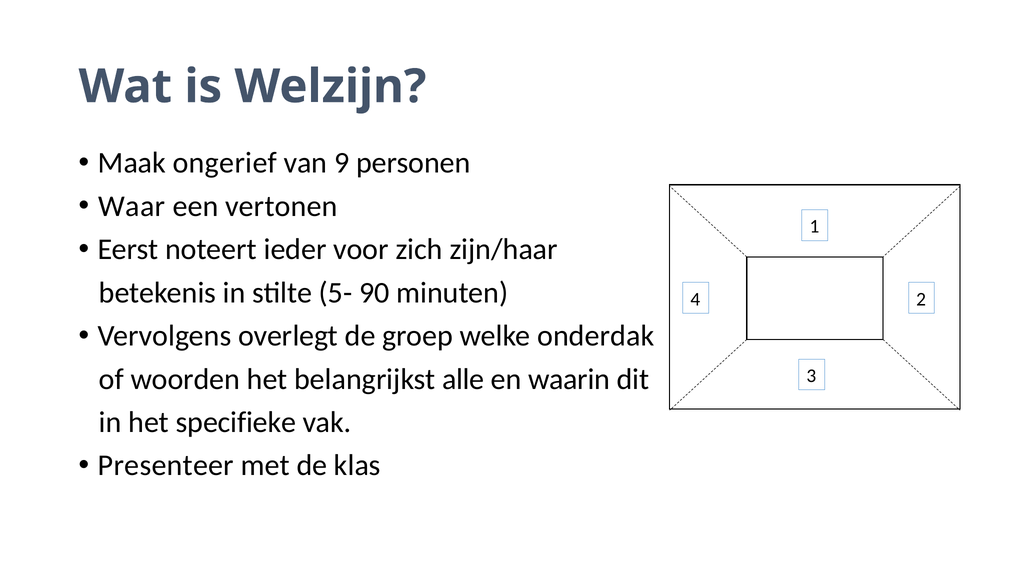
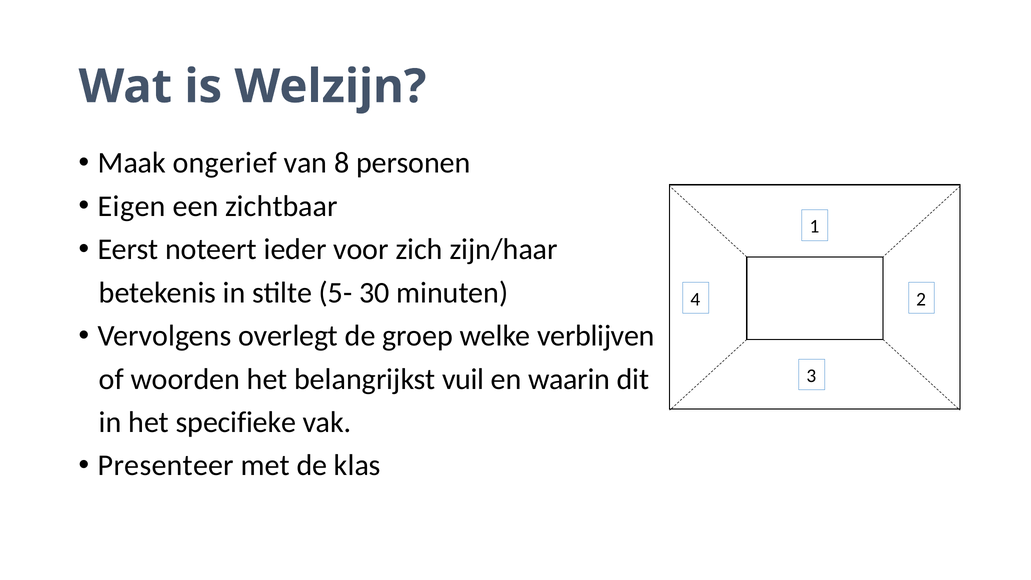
9: 9 -> 8 (342, 163)
Waar: Waar -> Eigen (132, 206)
vertonen: vertonen -> zichtbaar (281, 206)
90: 90 -> 30 (374, 293)
onderdak: onderdak -> verblijven (596, 336)
alle: alle -> vuil (463, 379)
